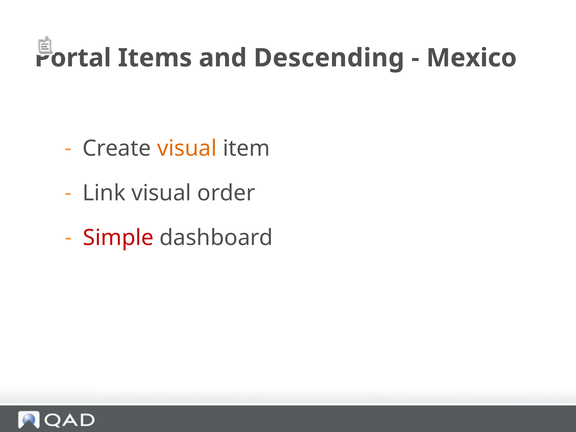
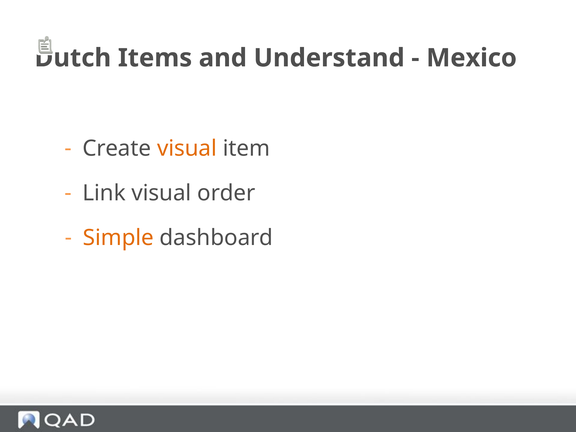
Portal: Portal -> Dutch (73, 58)
Descending: Descending -> Understand (329, 58)
Simple colour: red -> orange (118, 238)
